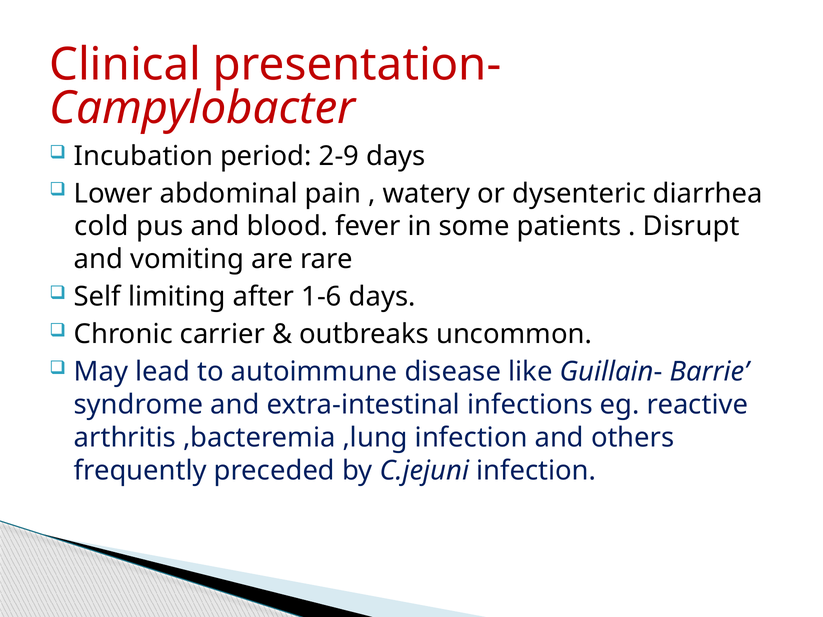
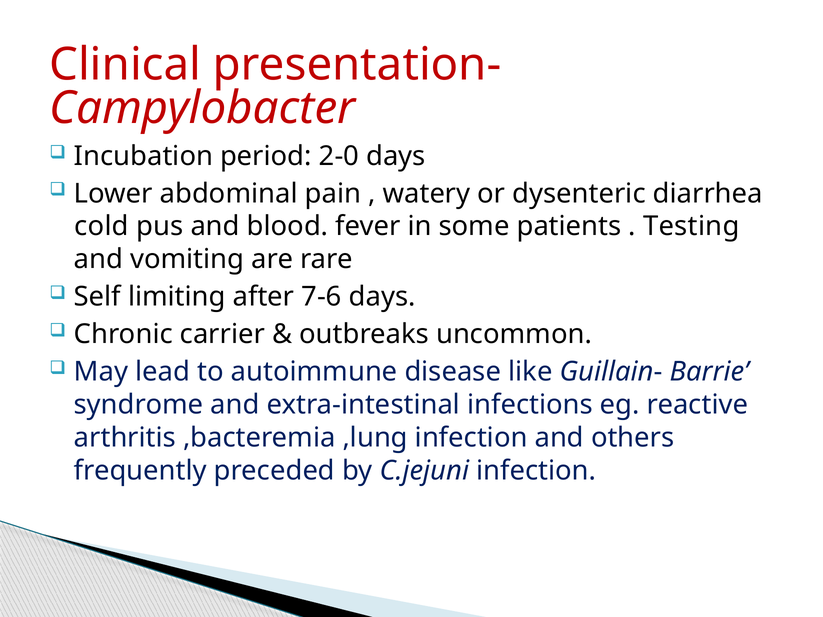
2-9: 2-9 -> 2-0 (339, 156)
Disrupt: Disrupt -> Testing (691, 227)
1-6: 1-6 -> 7-6 (321, 297)
